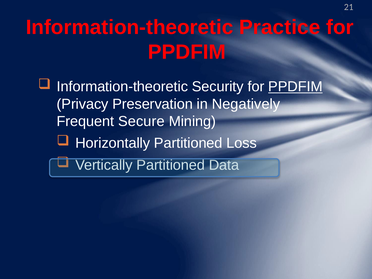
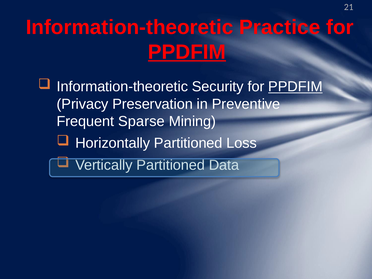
PPDFIM underline: none -> present (187, 52)
Negatively: Negatively -> Preventive (246, 104)
Secure: Secure -> Sparse (141, 121)
